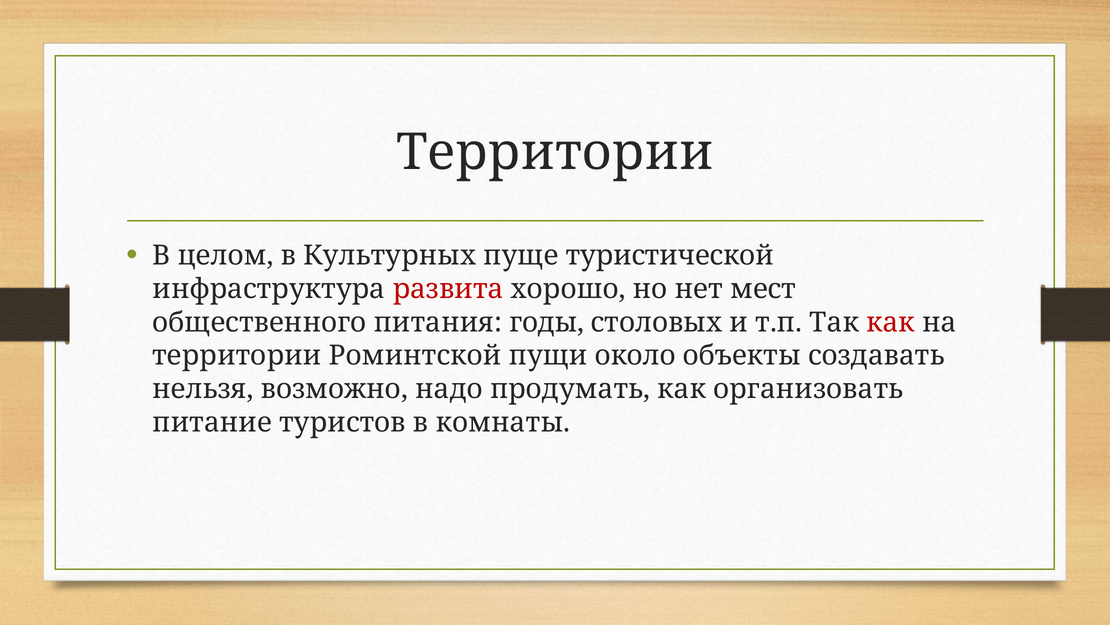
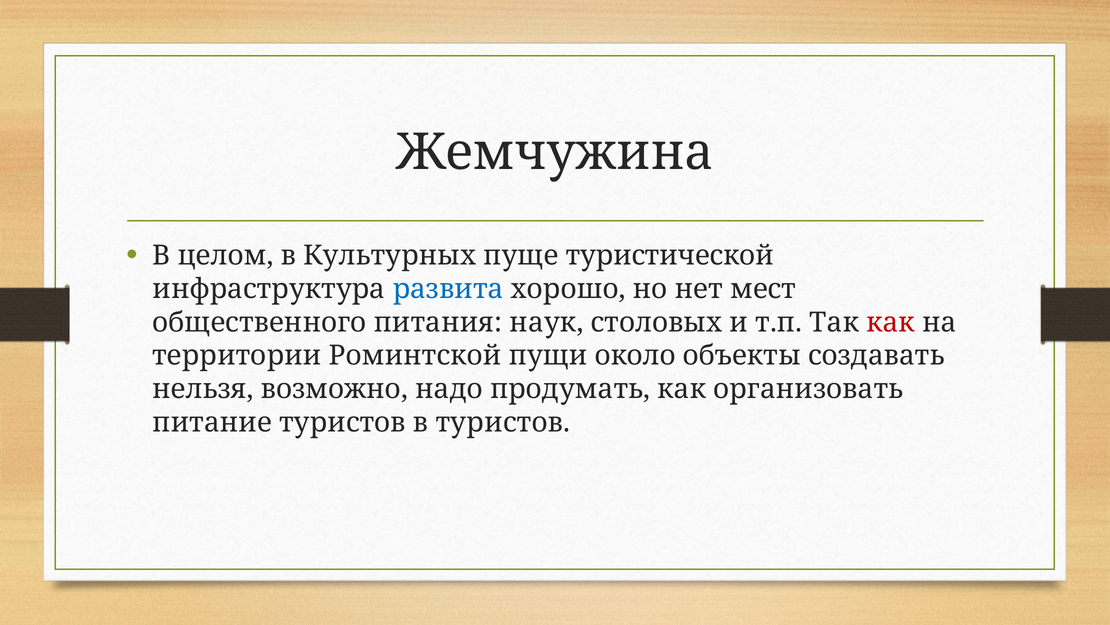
Территории: Территории -> Жемчужина (555, 152)
развита colour: red -> blue (448, 289)
годы: годы -> наук (546, 322)
в комнаты: комнаты -> туристов (503, 422)
